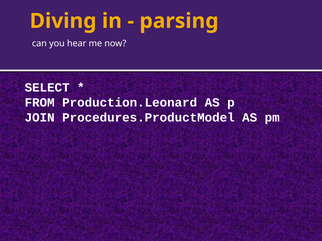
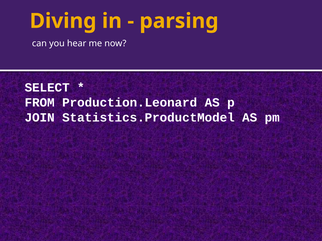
Procedures.ProductModel: Procedures.ProductModel -> Statistics.ProductModel (148, 118)
